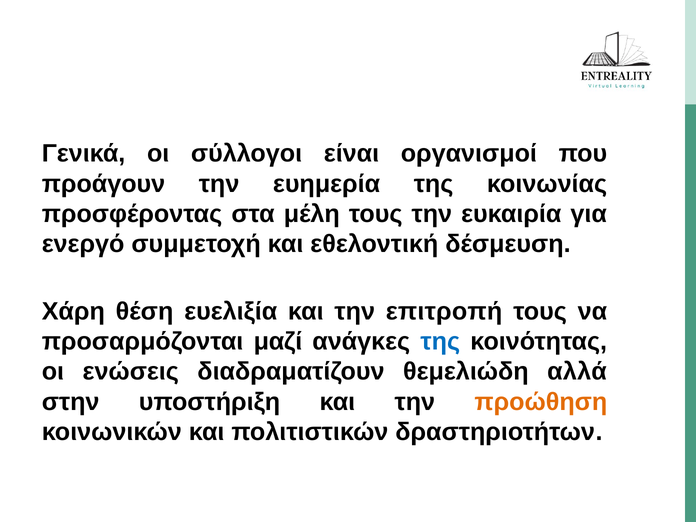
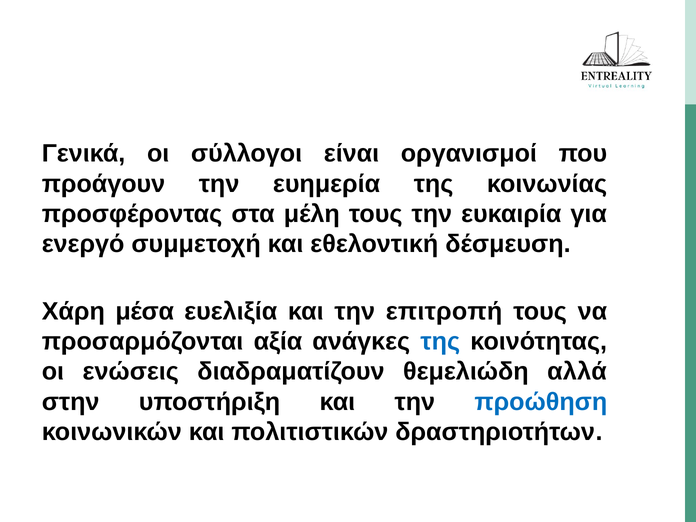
θέση: θέση -> μέσα (145, 311)
μαζί: μαζί -> αξία (278, 342)
προώθηση colour: orange -> blue (541, 402)
